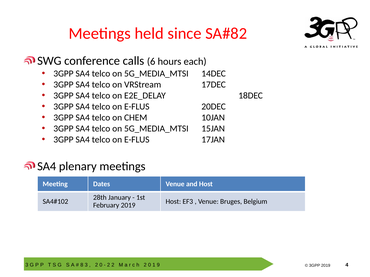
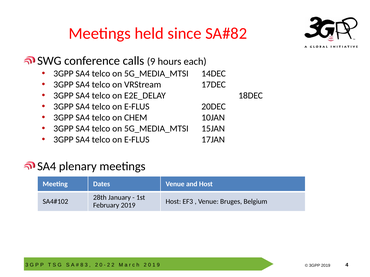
calls 6: 6 -> 9 (151, 62)
